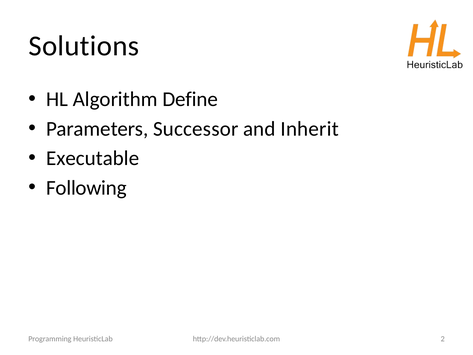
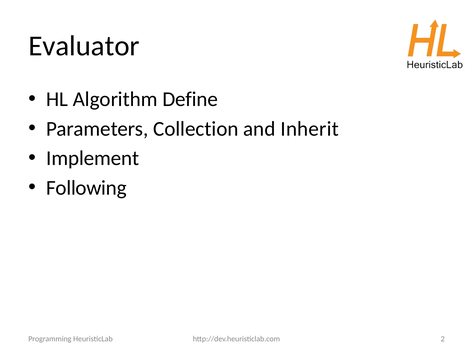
Solutions: Solutions -> Evaluator (84, 46)
Successor: Successor -> Collection (196, 129)
Executable: Executable -> Implement (93, 158)
